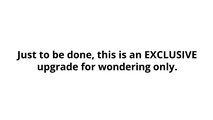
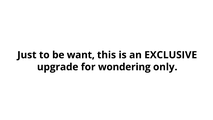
done: done -> want (81, 55)
